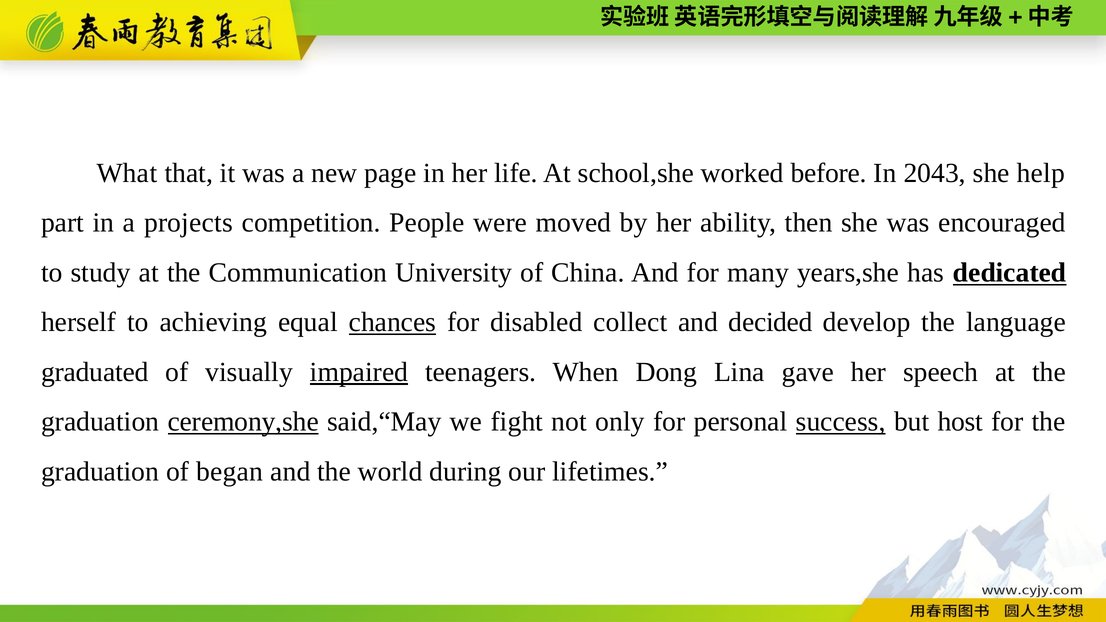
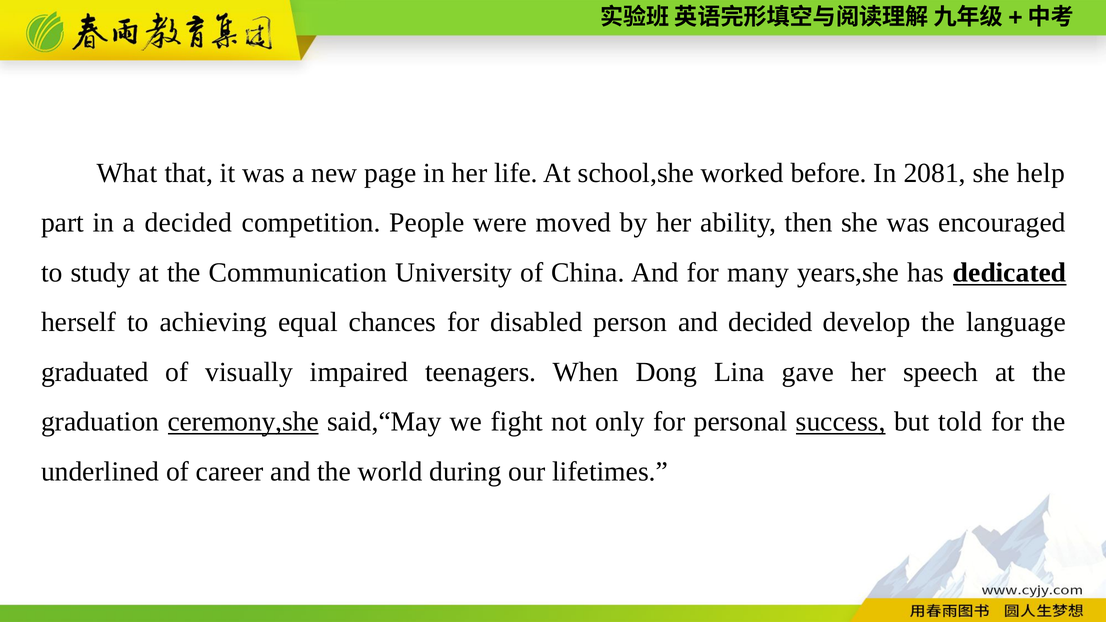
2043: 2043 -> 2081 (935, 173)
a projects: projects -> decided (188, 223)
chances underline: present -> none (393, 322)
collect: collect -> person (630, 322)
impaired underline: present -> none (359, 372)
host: host -> told (960, 422)
graduation: graduation -> underlined (100, 472)
began: began -> career (230, 472)
